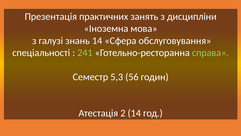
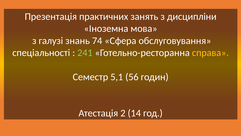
знань 14: 14 -> 74 (97, 41)
справа colour: light green -> yellow (210, 53)
5,3: 5,3 -> 5,1 (117, 77)
